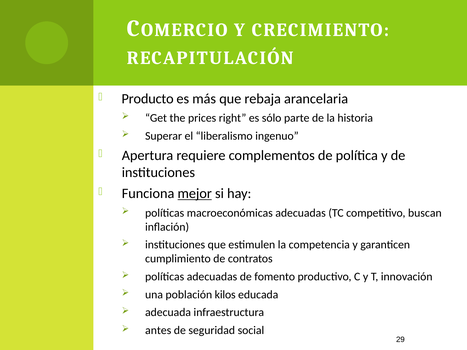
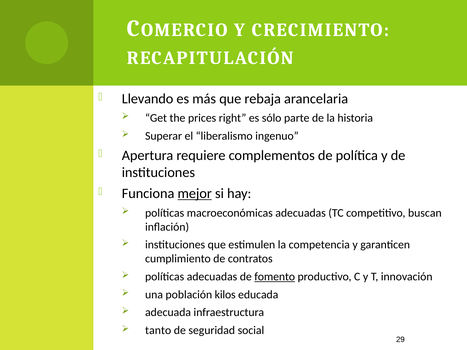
Producto: Producto -> Llevando (148, 99)
fomento underline: none -> present (275, 277)
antes: antes -> tanto (158, 331)
